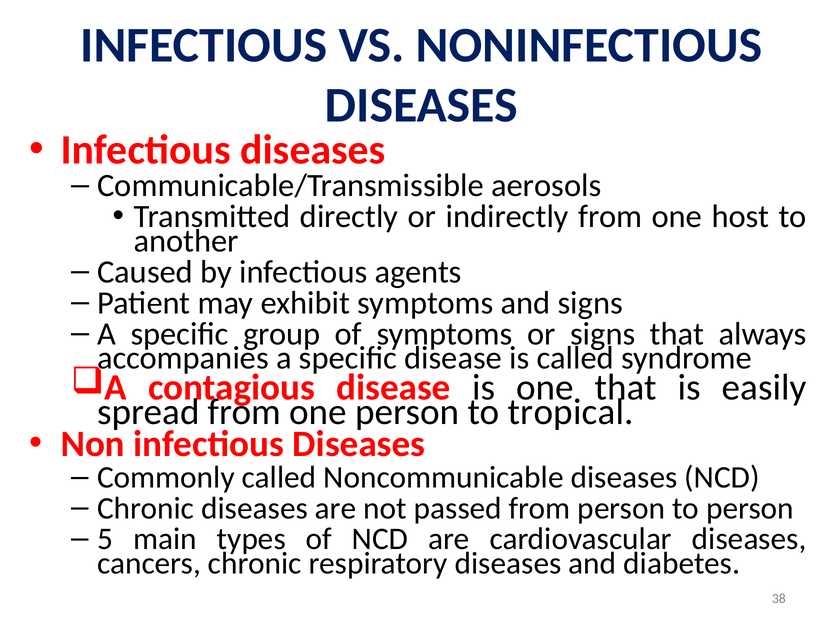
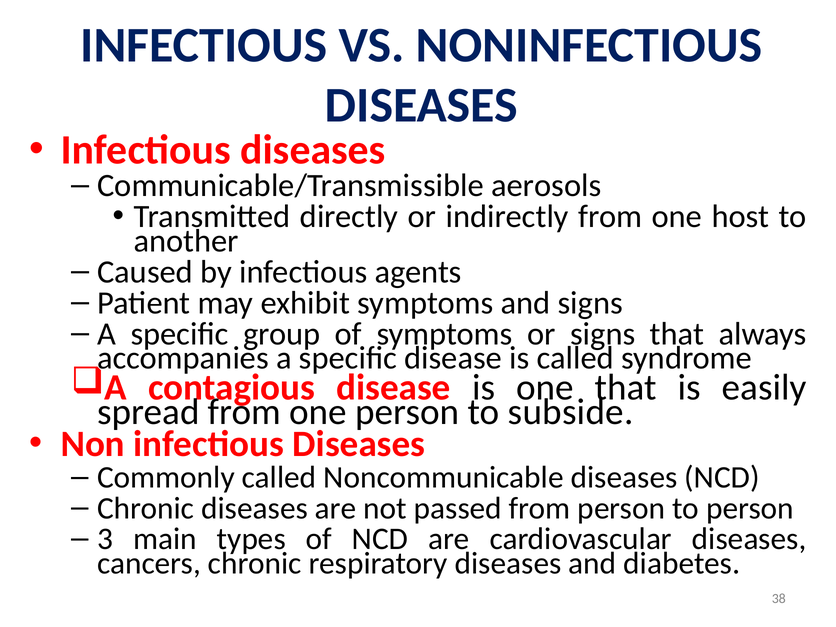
tropical: tropical -> subside (571, 412)
5: 5 -> 3 (105, 539)
